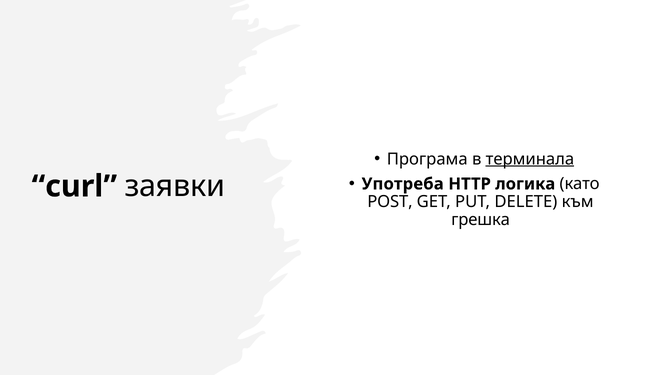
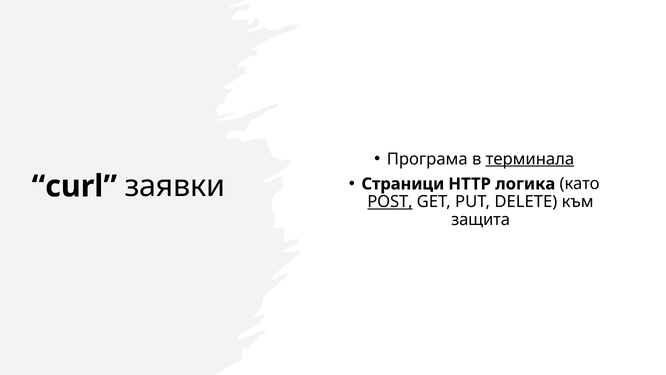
Употреба: Употреба -> Страници (403, 184)
POST underline: none -> present (390, 202)
грешка: грешка -> защита (481, 220)
